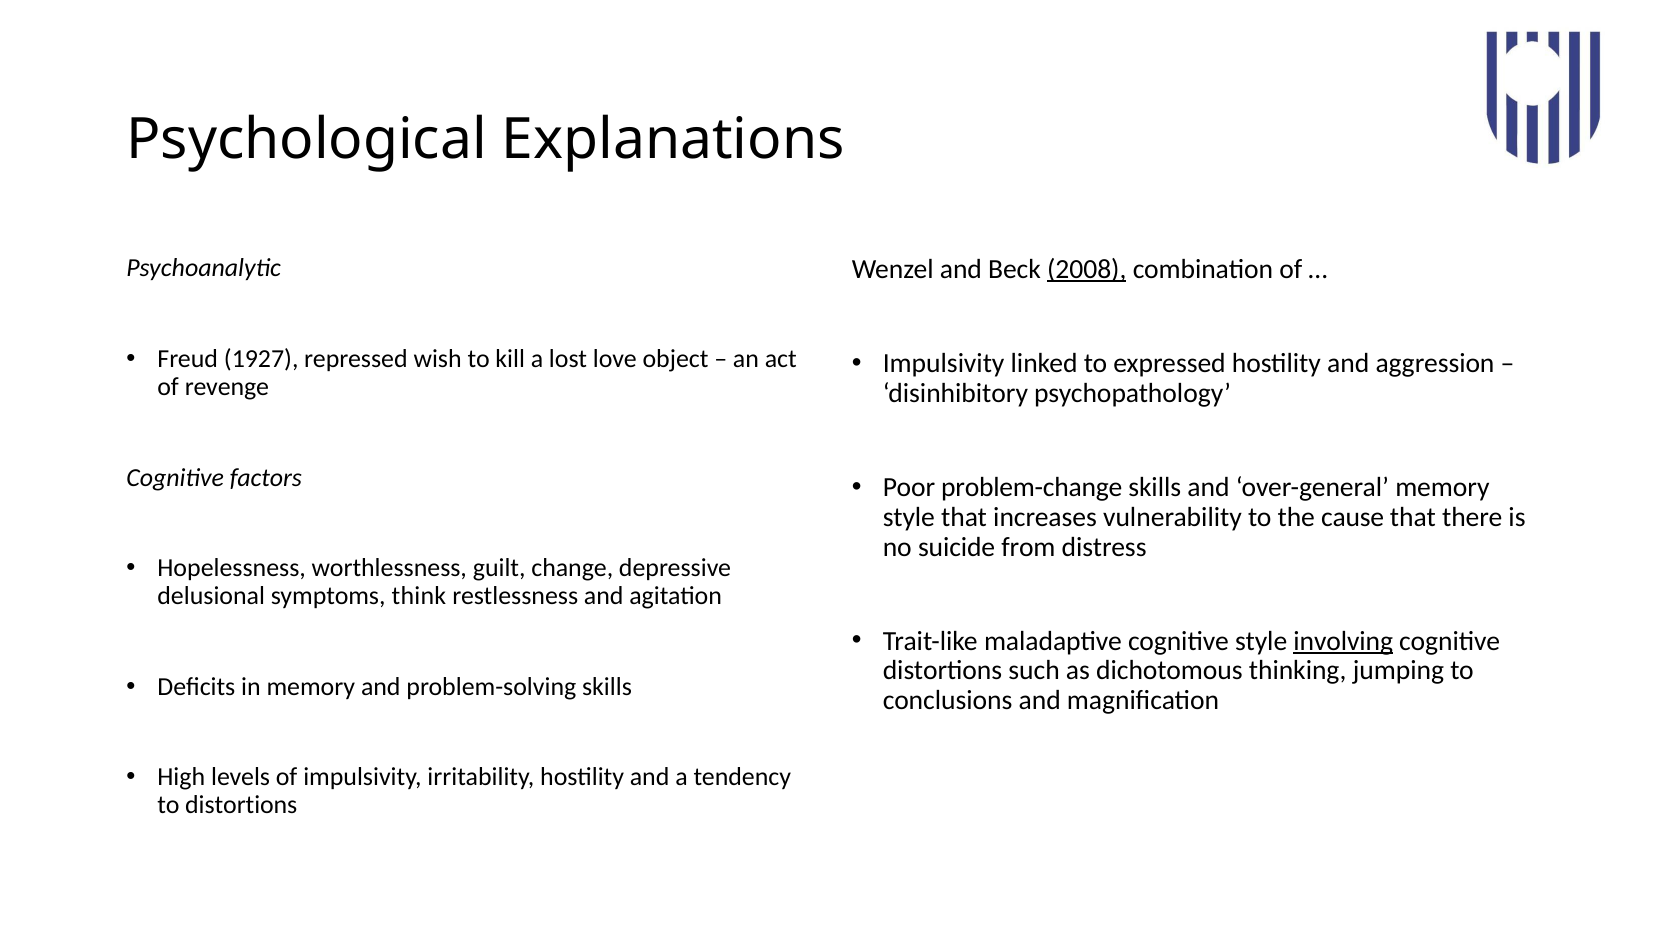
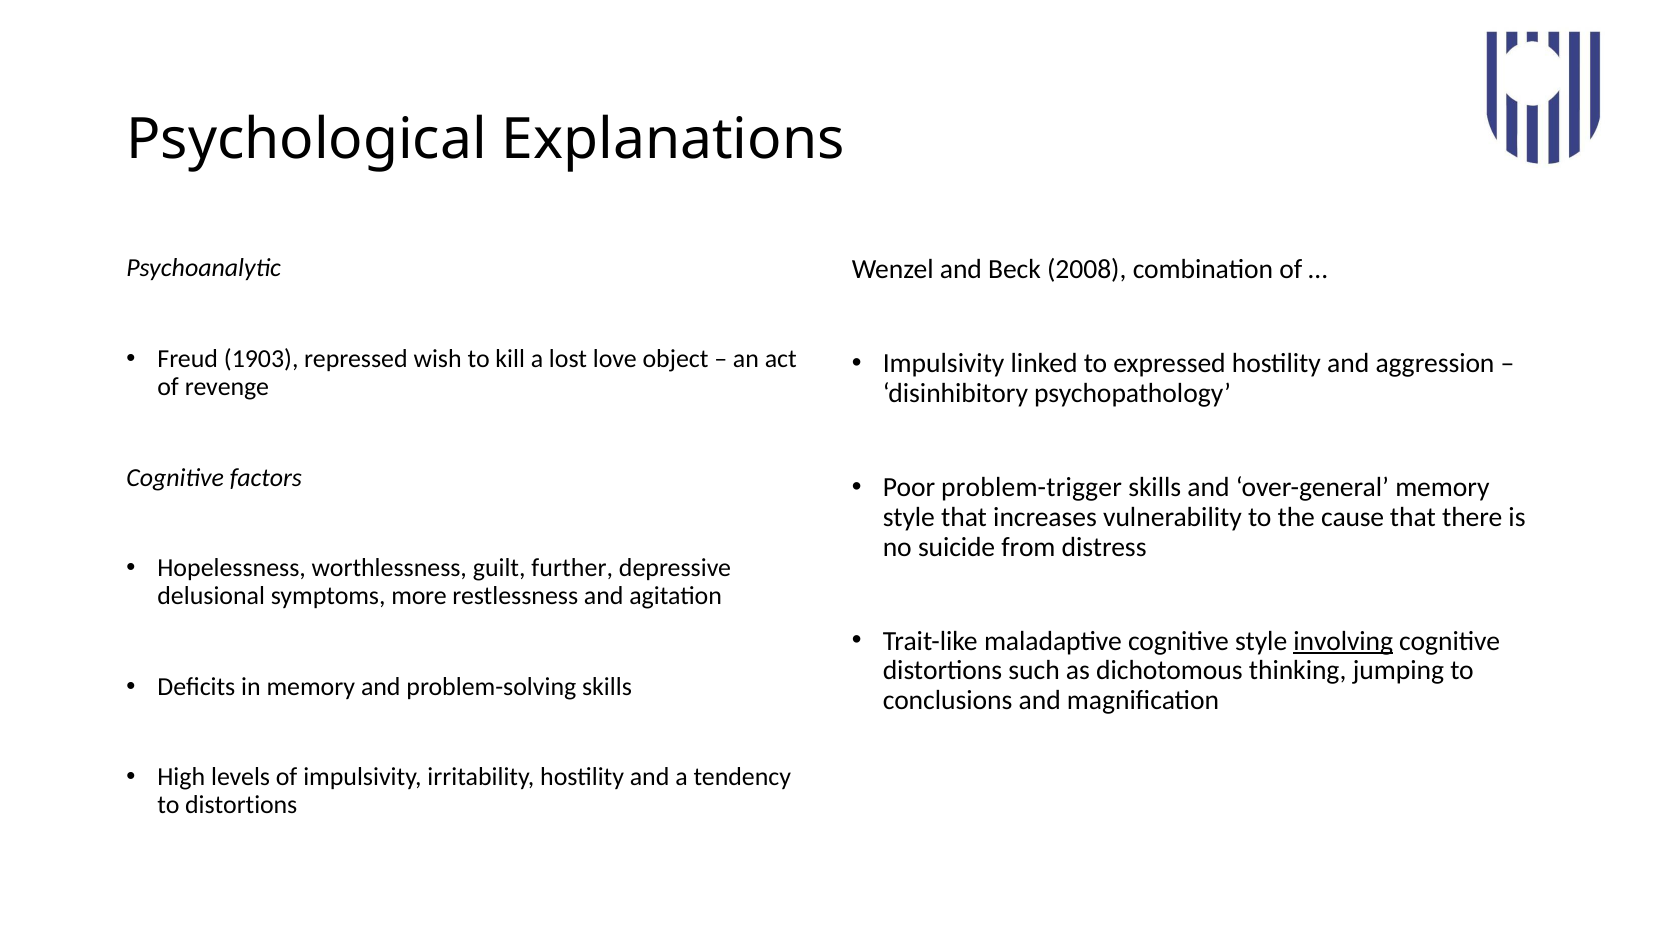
2008 underline: present -> none (1087, 269)
1927: 1927 -> 1903 (261, 359)
problem-change: problem-change -> problem-trigger (1032, 487)
change: change -> further (572, 568)
think: think -> more (419, 596)
